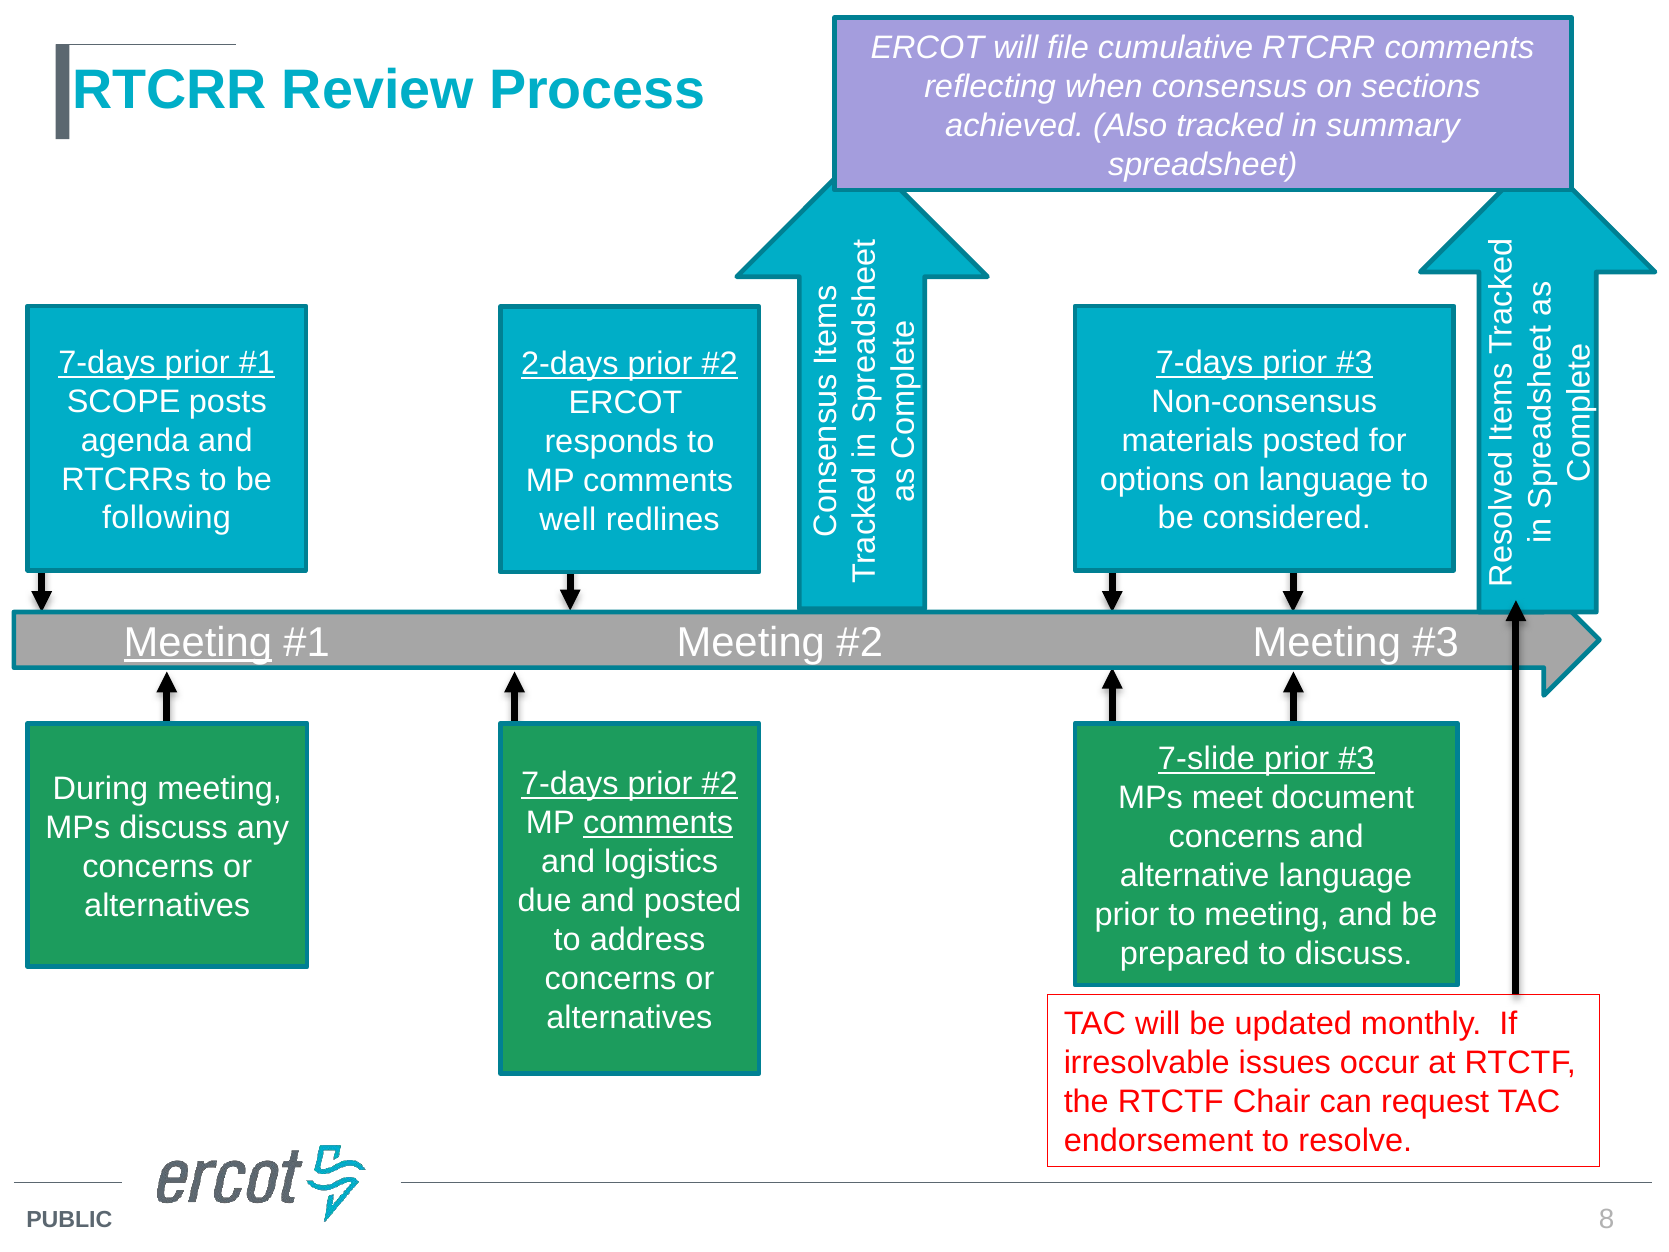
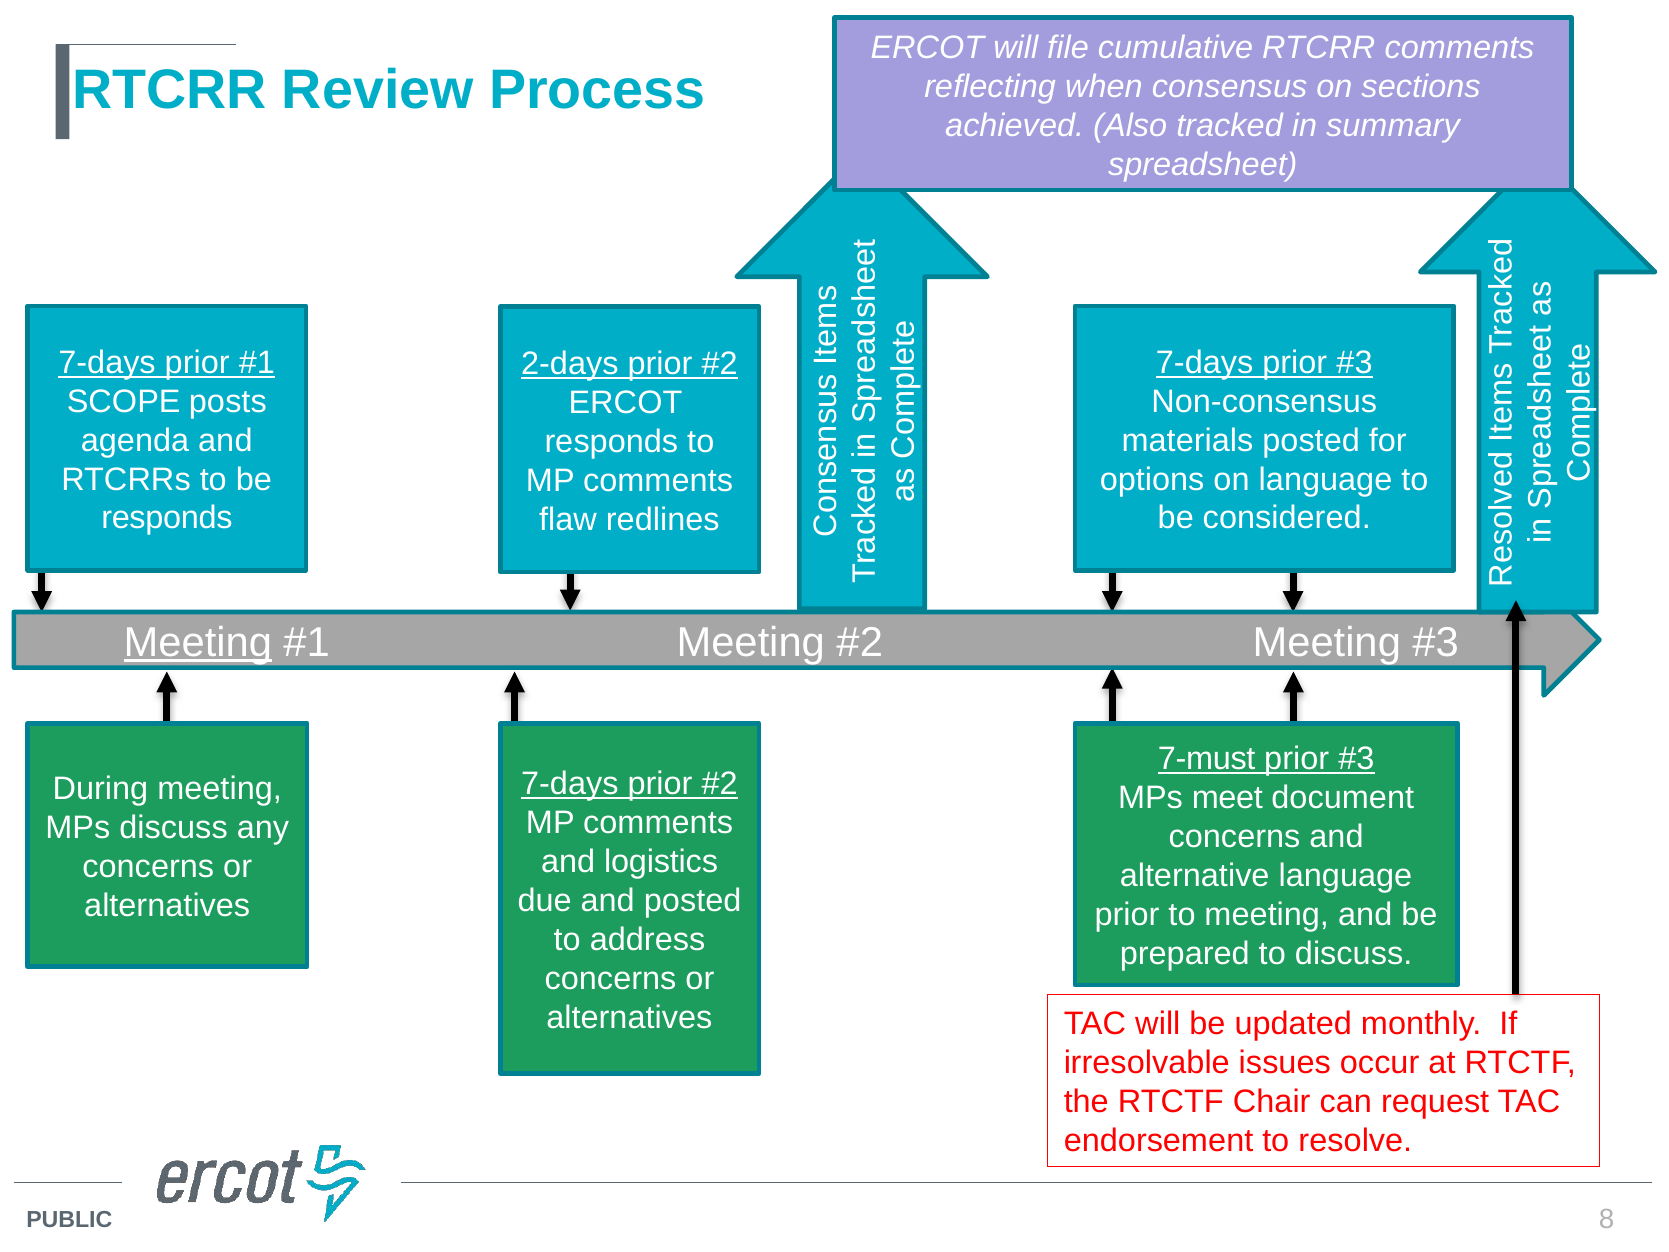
following: following -> responds (167, 518)
well: well -> flaw (568, 519)
7-slide: 7-slide -> 7-must (1207, 759)
comments underline: present -> none (658, 823)
